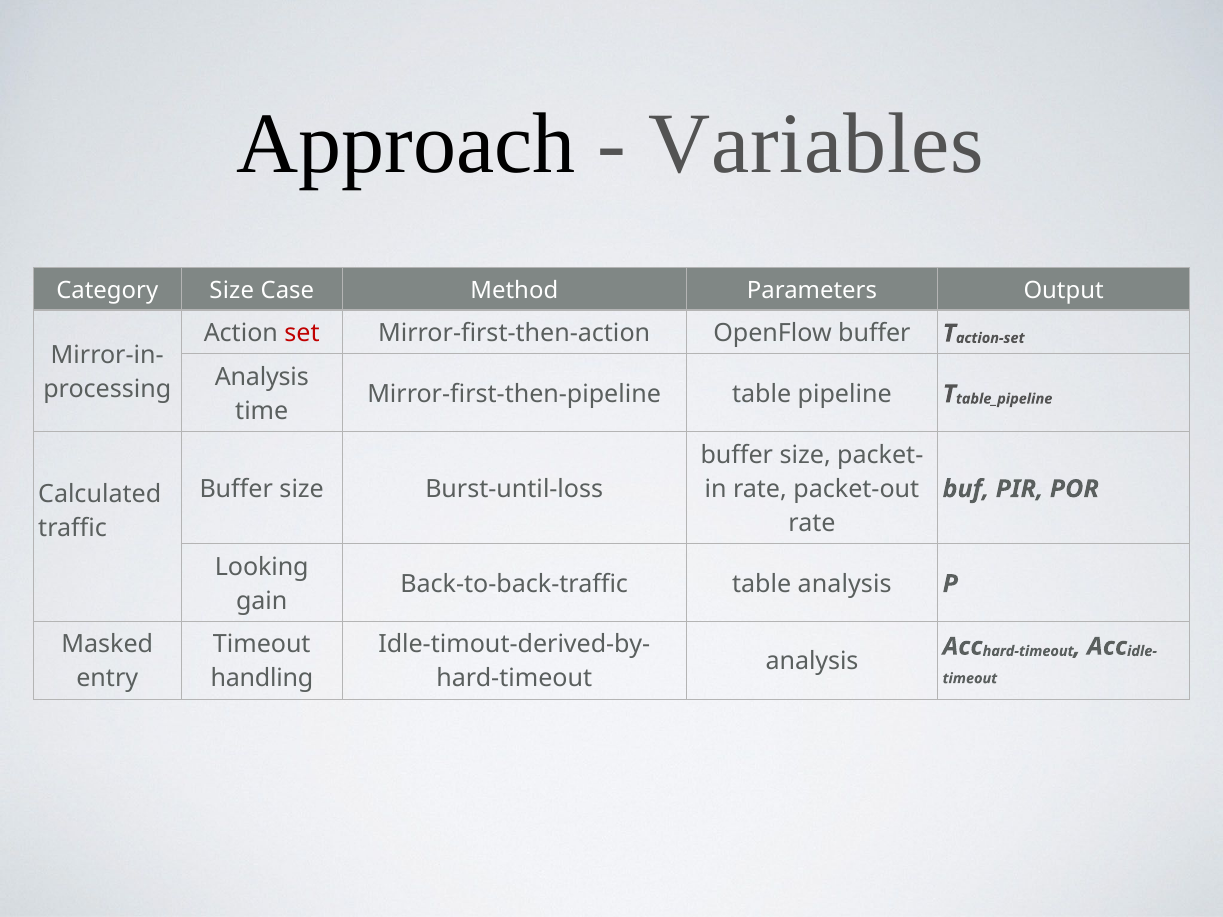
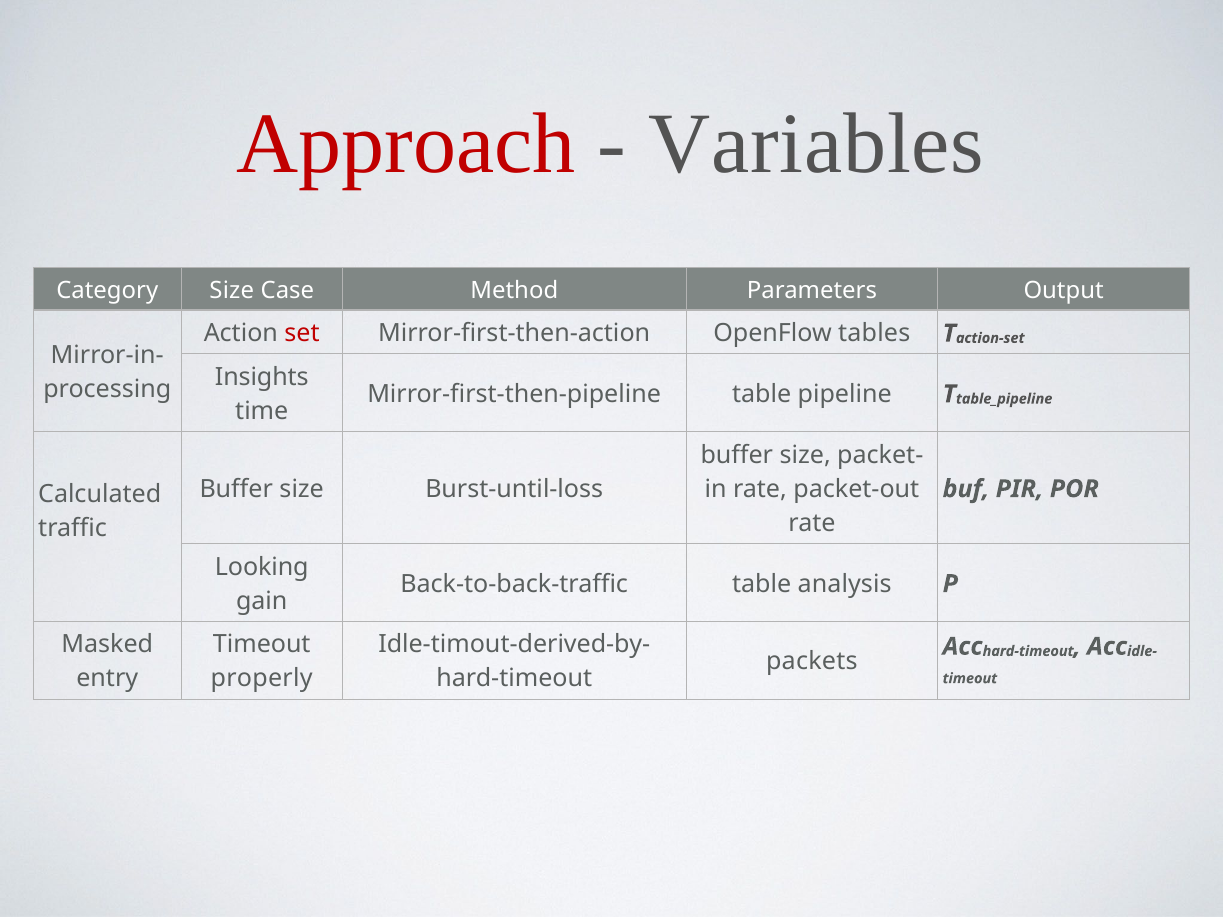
Approach colour: black -> red (406, 145)
OpenFlow buffer: buffer -> tables (874, 333)
Analysis: Analysis -> Insights (262, 377)
analysis: analysis -> packets (812, 662)
handling: handling -> properly (262, 679)
